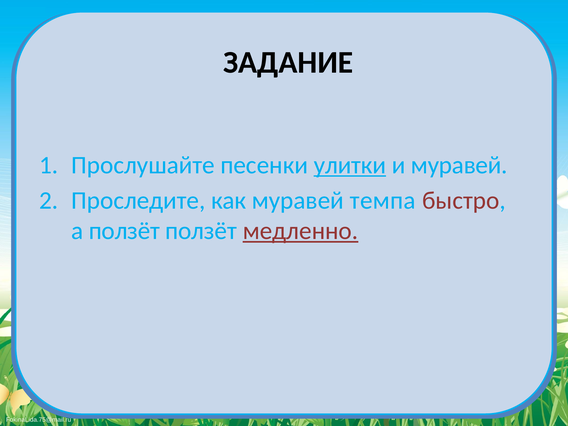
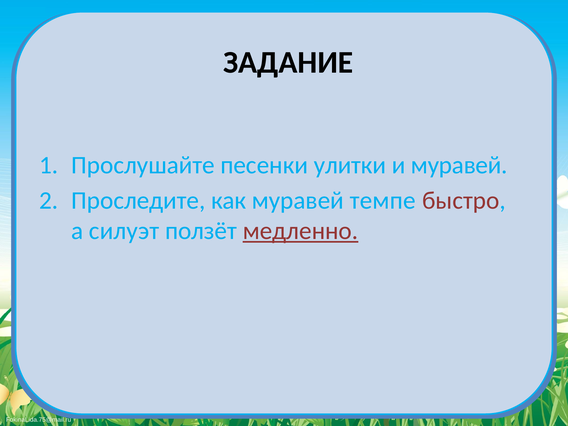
улитки underline: present -> none (350, 165)
темпа: темпа -> темпе (383, 201)
а ползёт: ползёт -> силуэт (124, 231)
